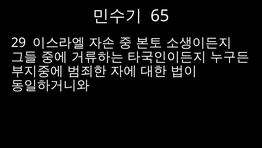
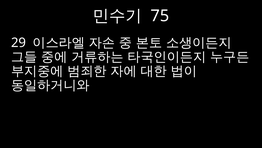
65: 65 -> 75 (160, 16)
